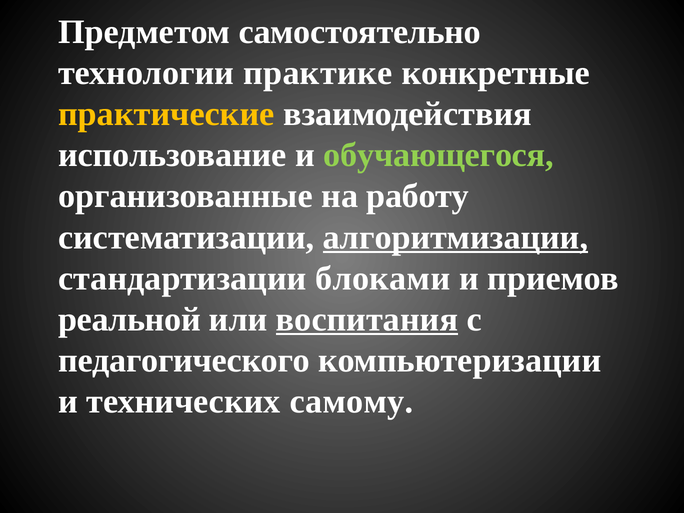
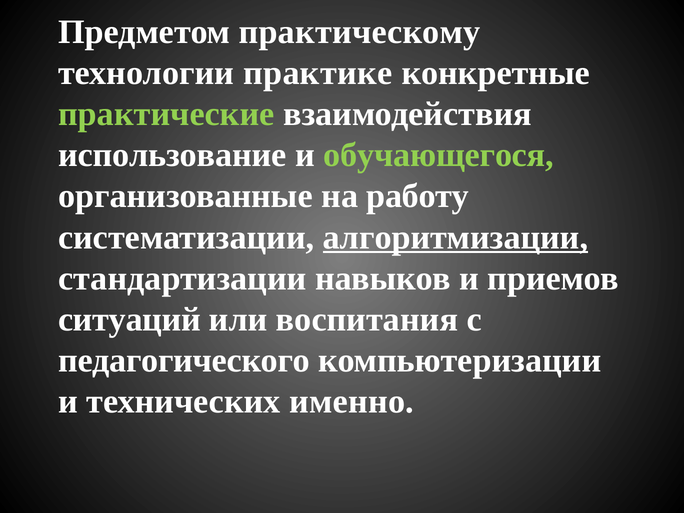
самостоятельно: самостоятельно -> практическому (360, 32)
практические colour: yellow -> light green (166, 114)
блоками: блоками -> навыков (383, 278)
реальной: реальной -> ситуаций (129, 319)
воспитания underline: present -> none (367, 319)
самому: самому -> именно (352, 401)
